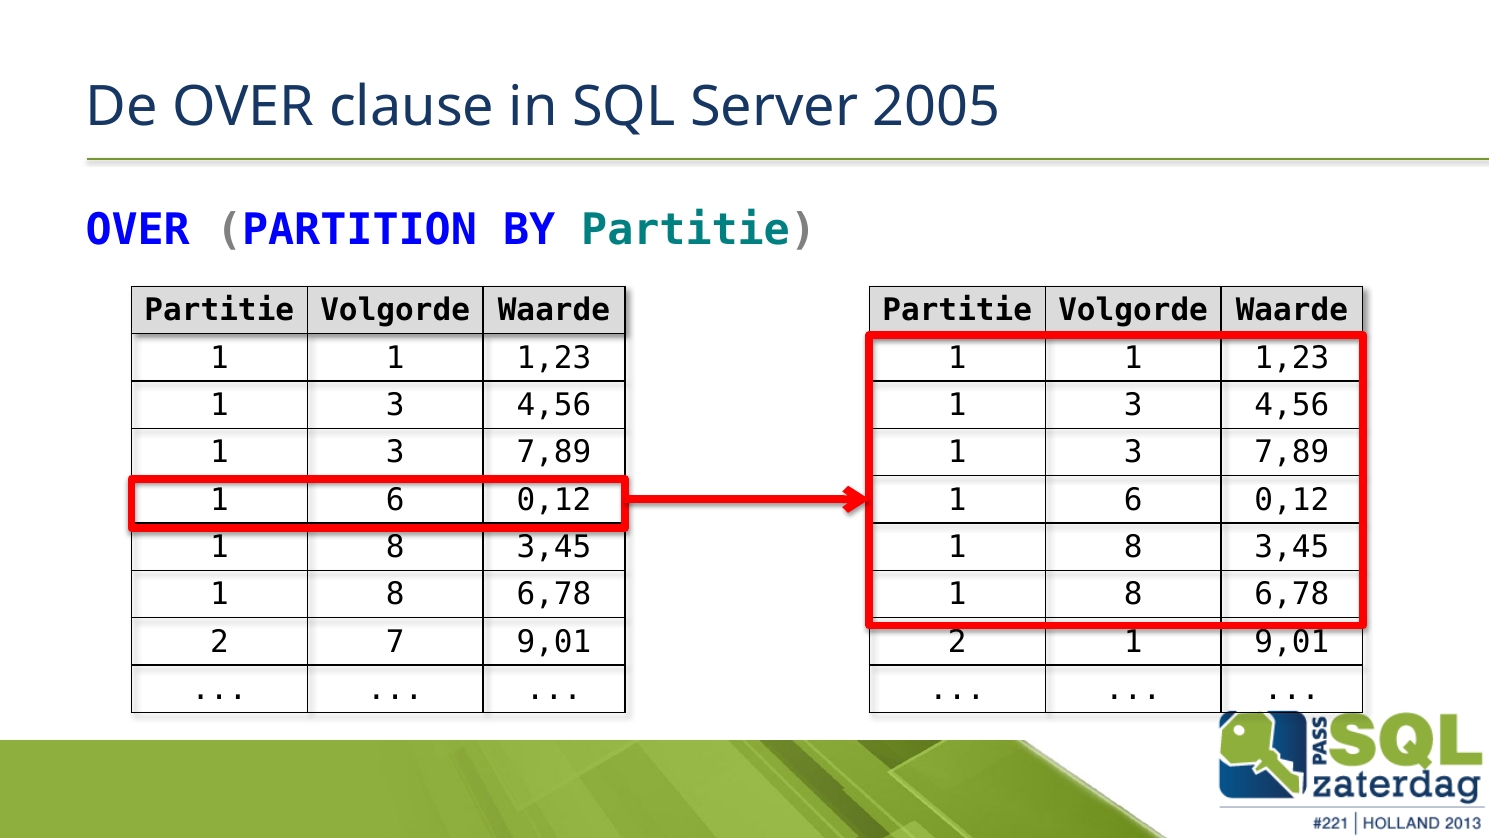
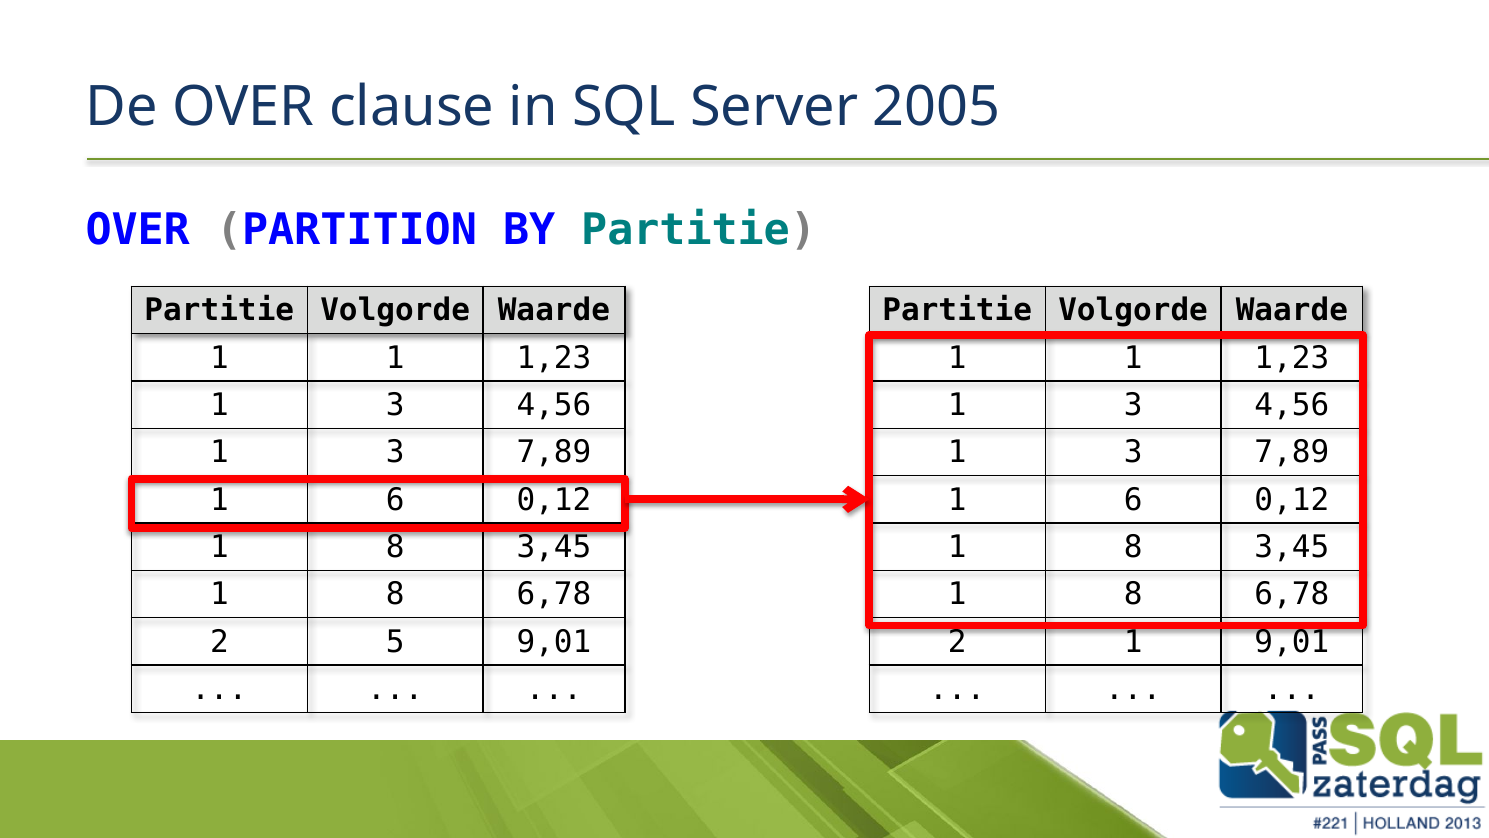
7: 7 -> 5 (395, 642)
